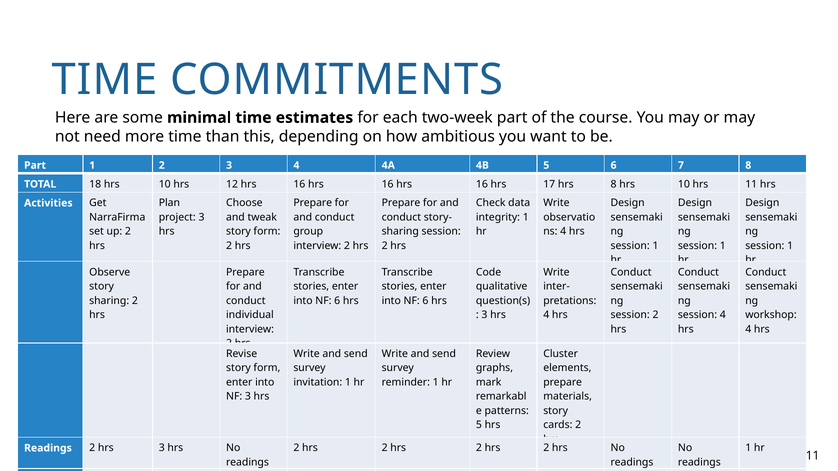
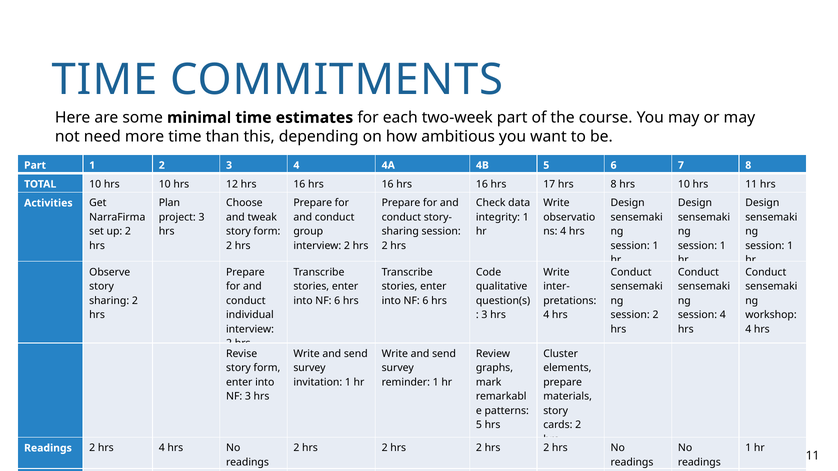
TOTAL 18: 18 -> 10 (95, 184)
2 hrs 3: 3 -> 4 (162, 448)
